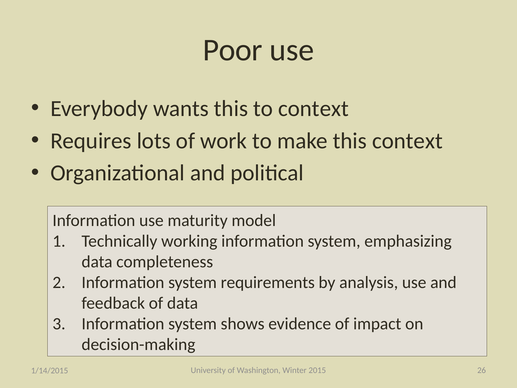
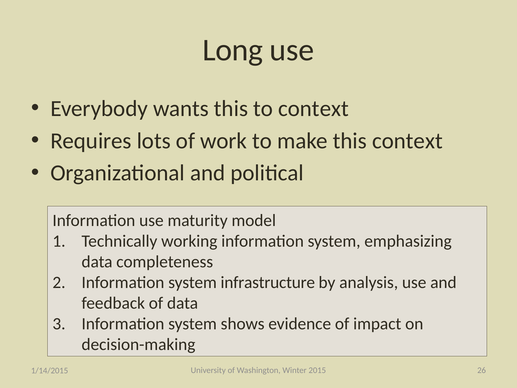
Poor: Poor -> Long (233, 50)
requirements: requirements -> infrastructure (268, 282)
